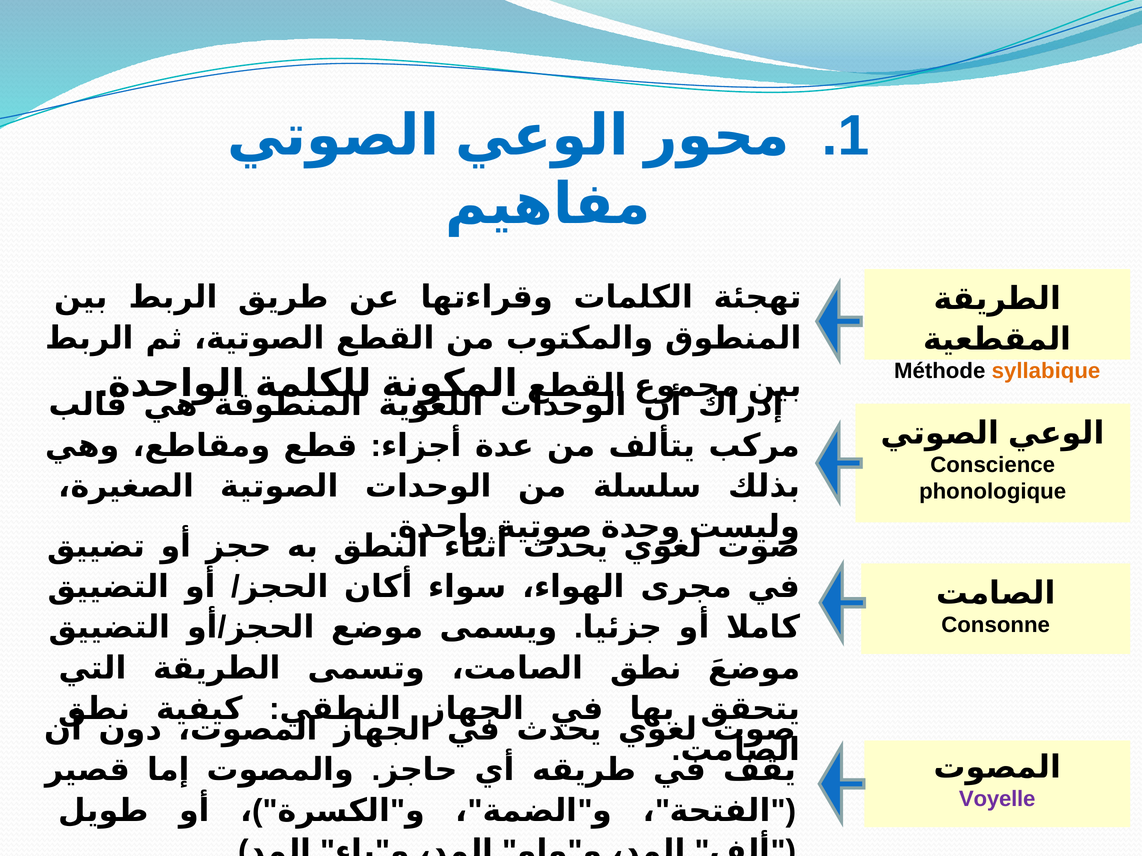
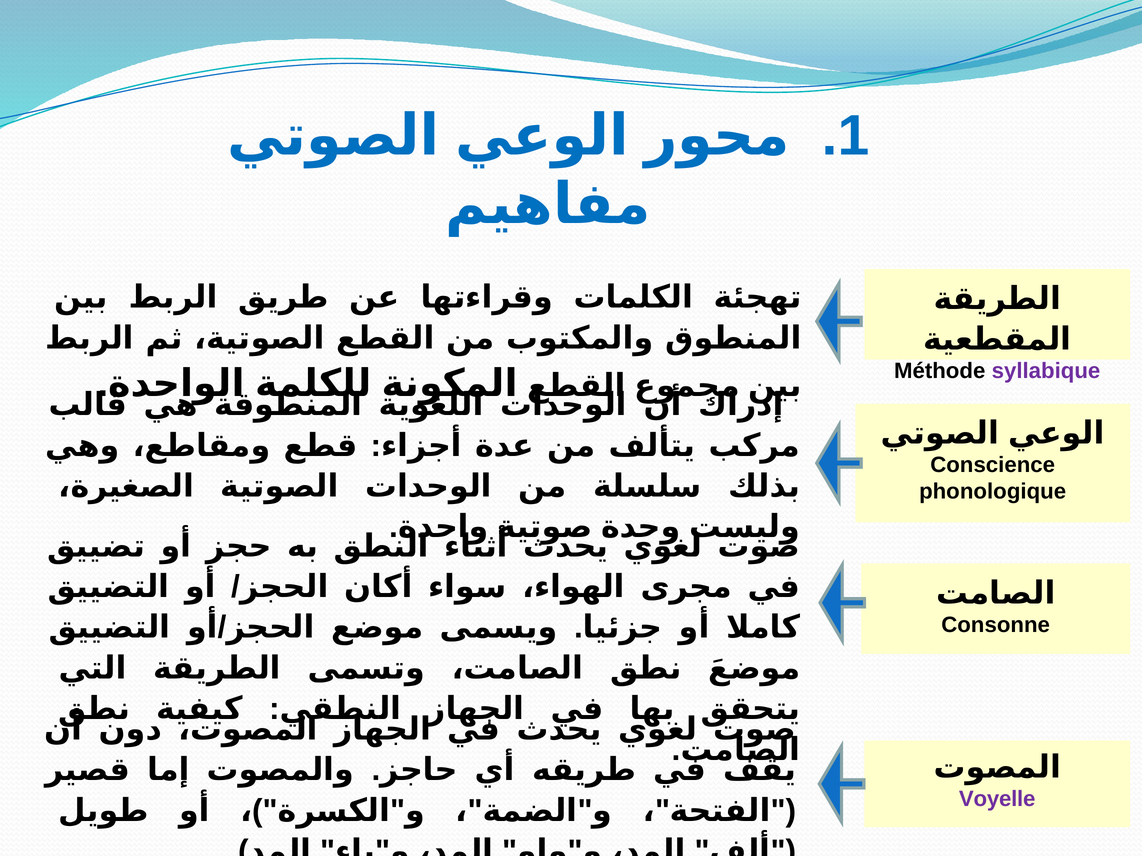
syllabique colour: orange -> purple (1046, 371)
